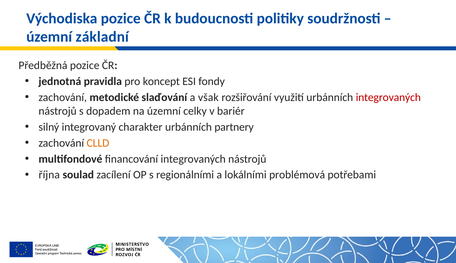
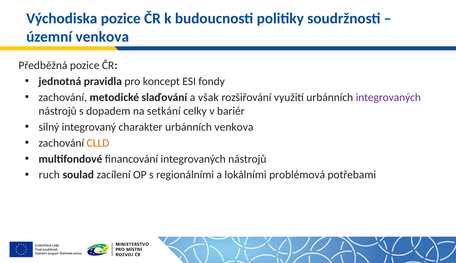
územní základní: základní -> venkova (102, 37)
integrovaných colour: red -> purple (388, 97)
na územní: územní -> setkání (164, 111)
urbánních partnery: partnery -> venkova (234, 127)
října: října -> ruch (49, 175)
